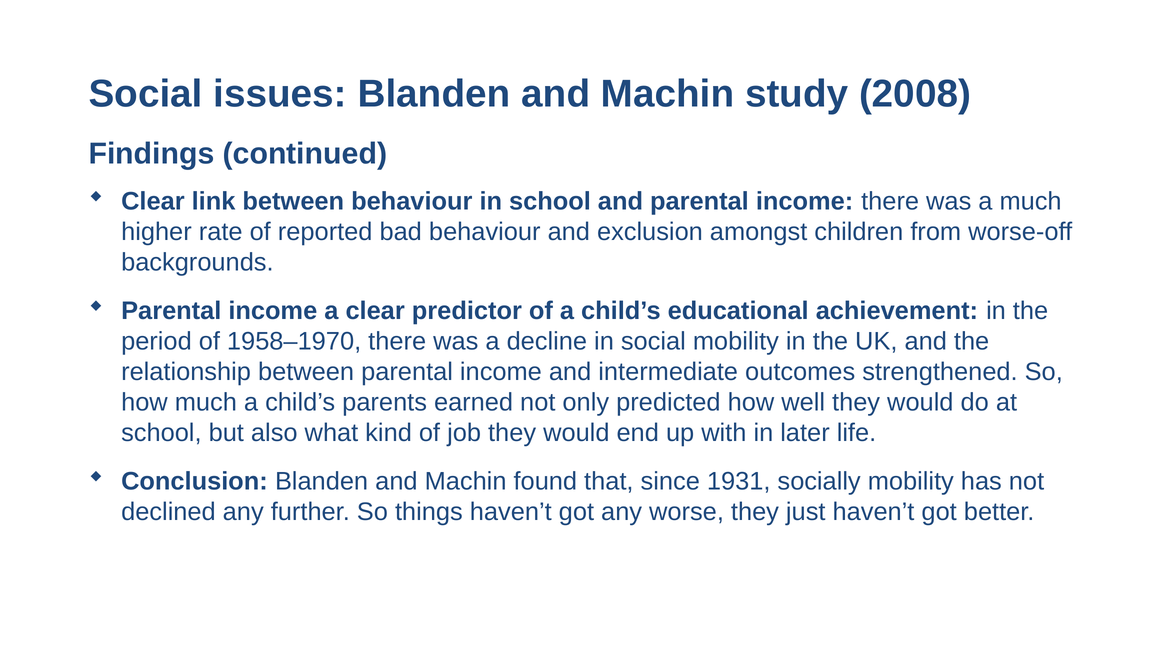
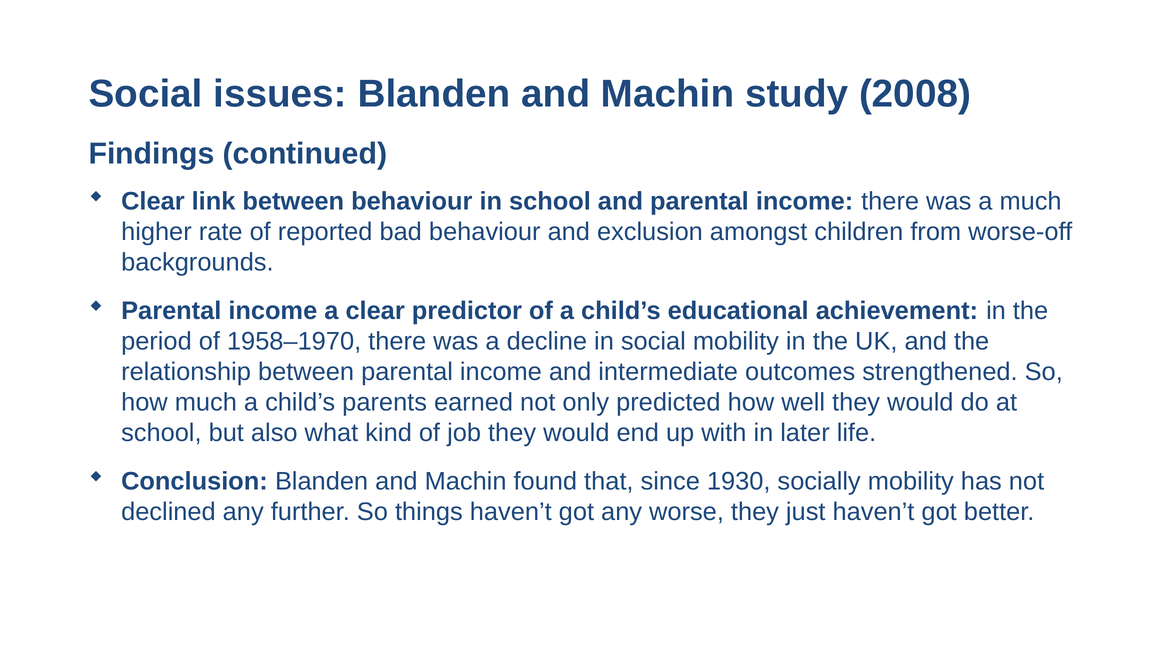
1931: 1931 -> 1930 (739, 482)
